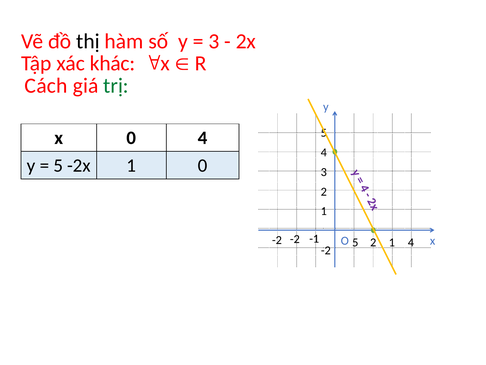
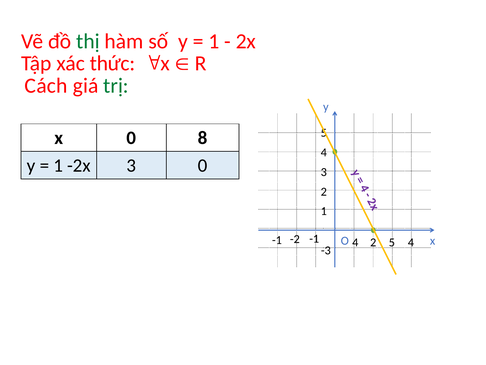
thị colour: black -> green (88, 41)
3: 3 -> 1 (214, 41)
khác: khác -> thức (113, 63)
0 4: 4 -> 8 (203, 138)
5: 5 -> 1 (58, 165)
-2x 1: 1 -> 3 (131, 165)
-2: -2 -> -1 (277, 240)
-1 5: 5 -> 4 (355, 242)
2 1: 1 -> 5 (392, 242)
-2: -2 -> -3 (326, 250)
